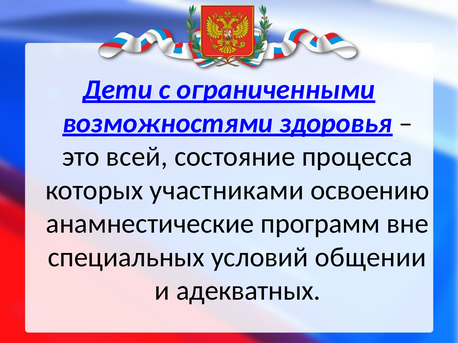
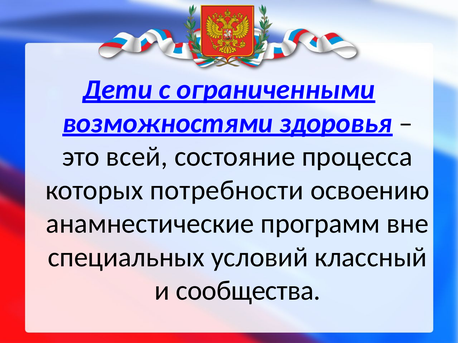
участниками: участниками -> потребности (227, 190)
общении: общении -> классный (371, 258)
адекватных: адекватных -> сообщества (248, 291)
